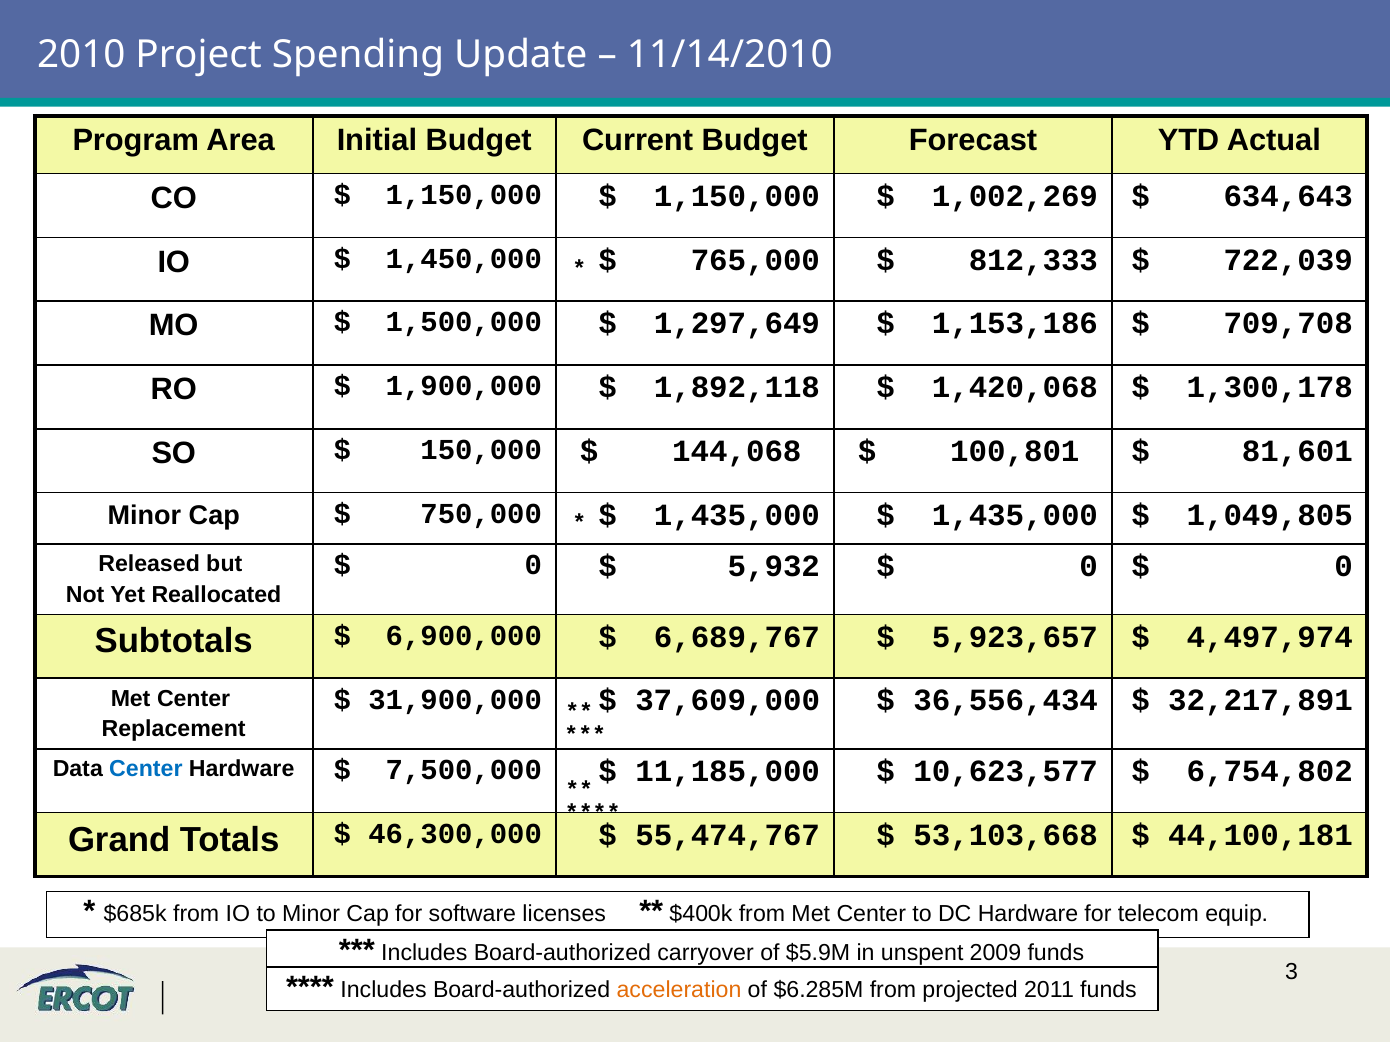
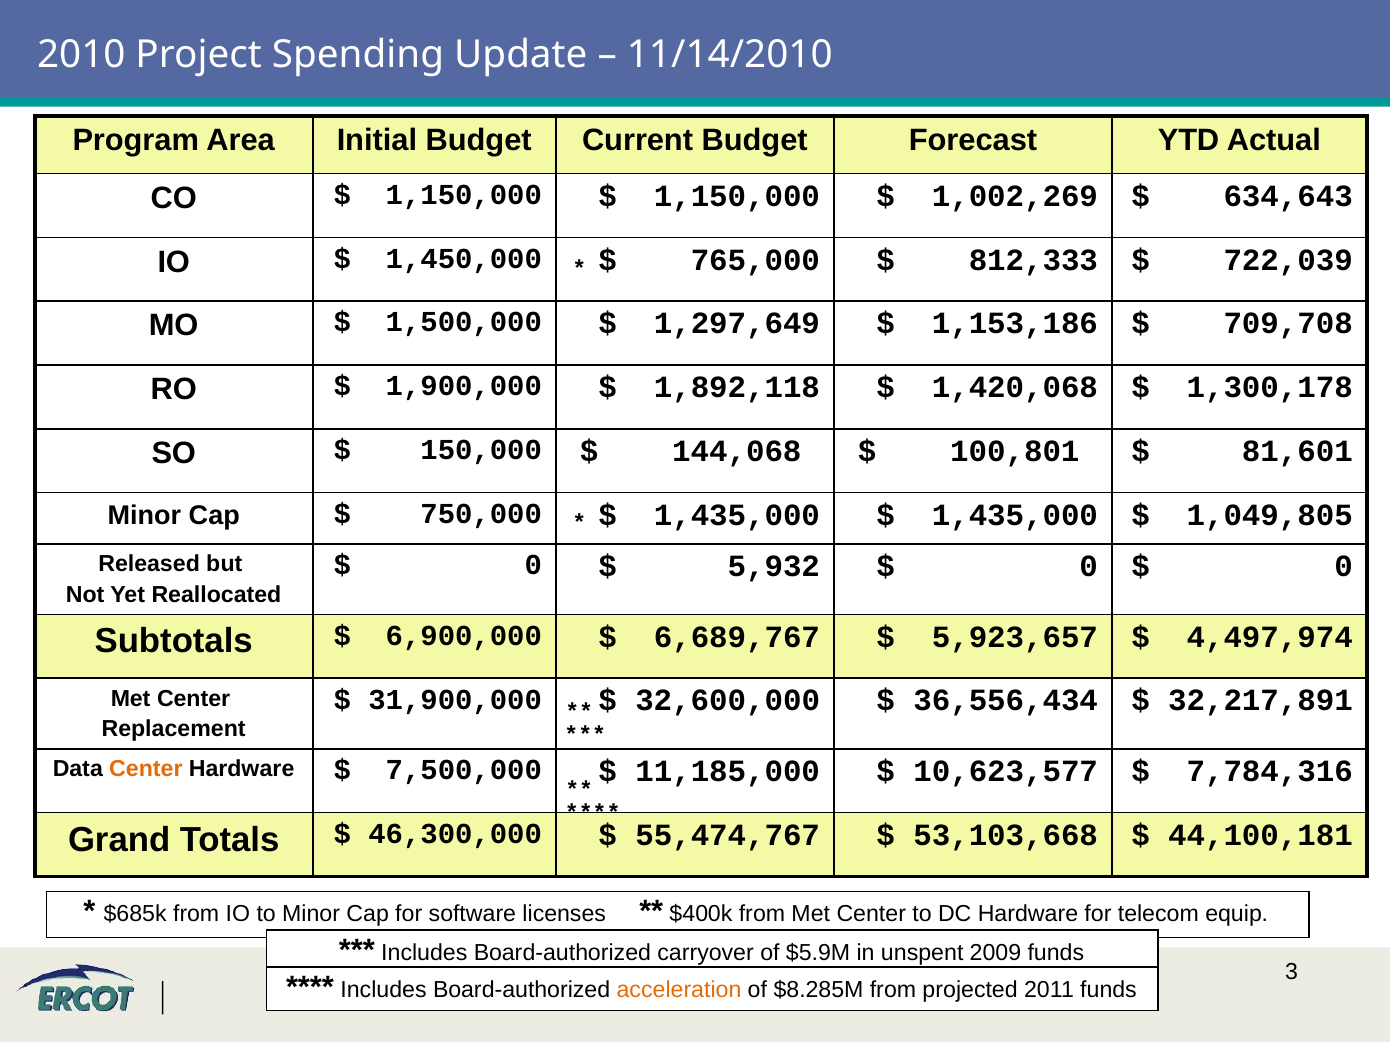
37,609,000: 37,609,000 -> 32,600,000 (728, 701)
Center colour: blue -> orange (146, 770)
6,754,802: 6,754,802 -> 7,784,316 (1270, 772)
$6.285M: $6.285M -> $8.285M (819, 990)
